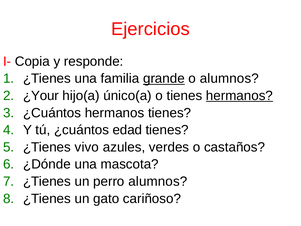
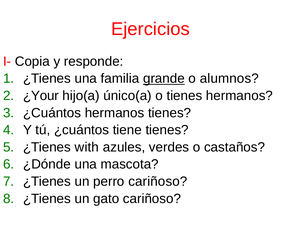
hermanos underline: present -> none (239, 96)
edad: edad -> tiene (127, 130)
vivo: vivo -> with (87, 147)
perro alumnos: alumnos -> cariñoso (158, 181)
